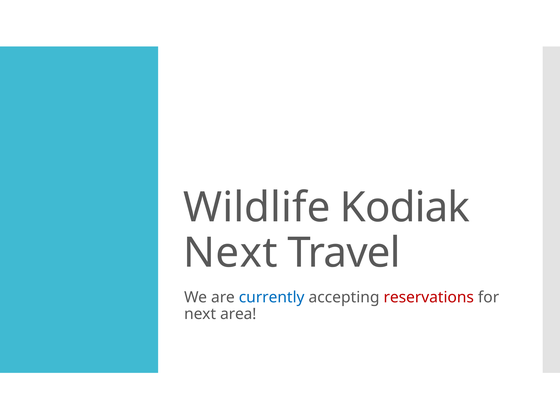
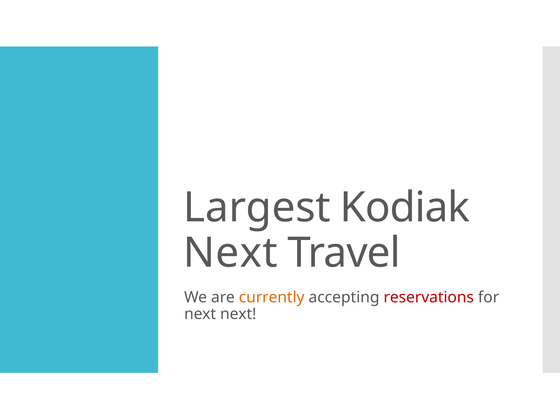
Wildlife: Wildlife -> Largest (257, 208)
currently colour: blue -> orange (272, 297)
next area: area -> next (238, 314)
